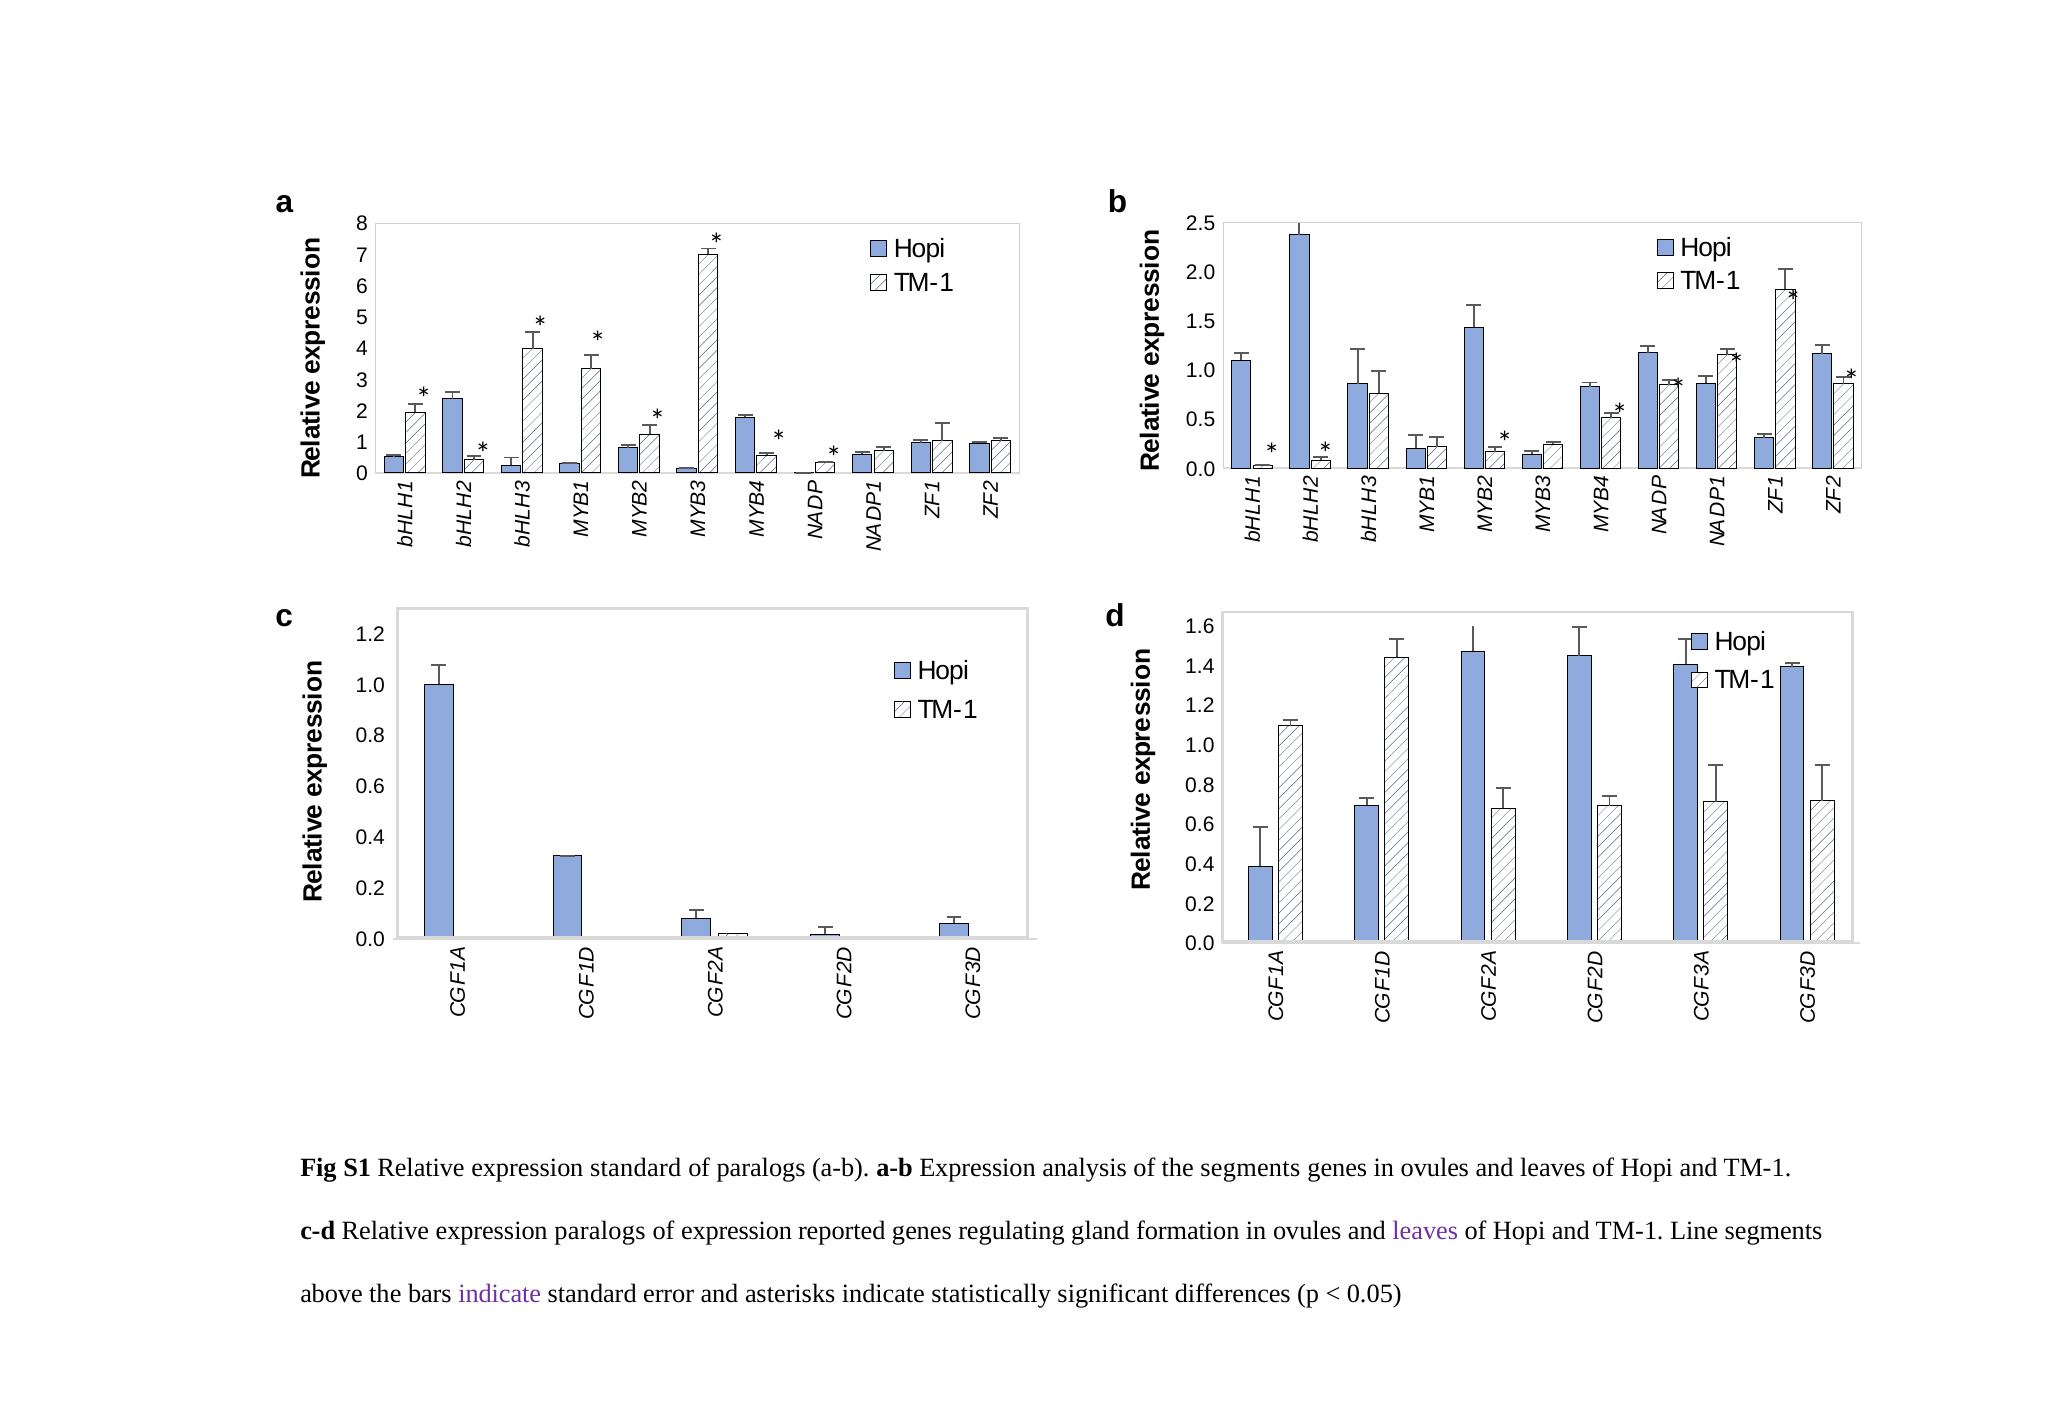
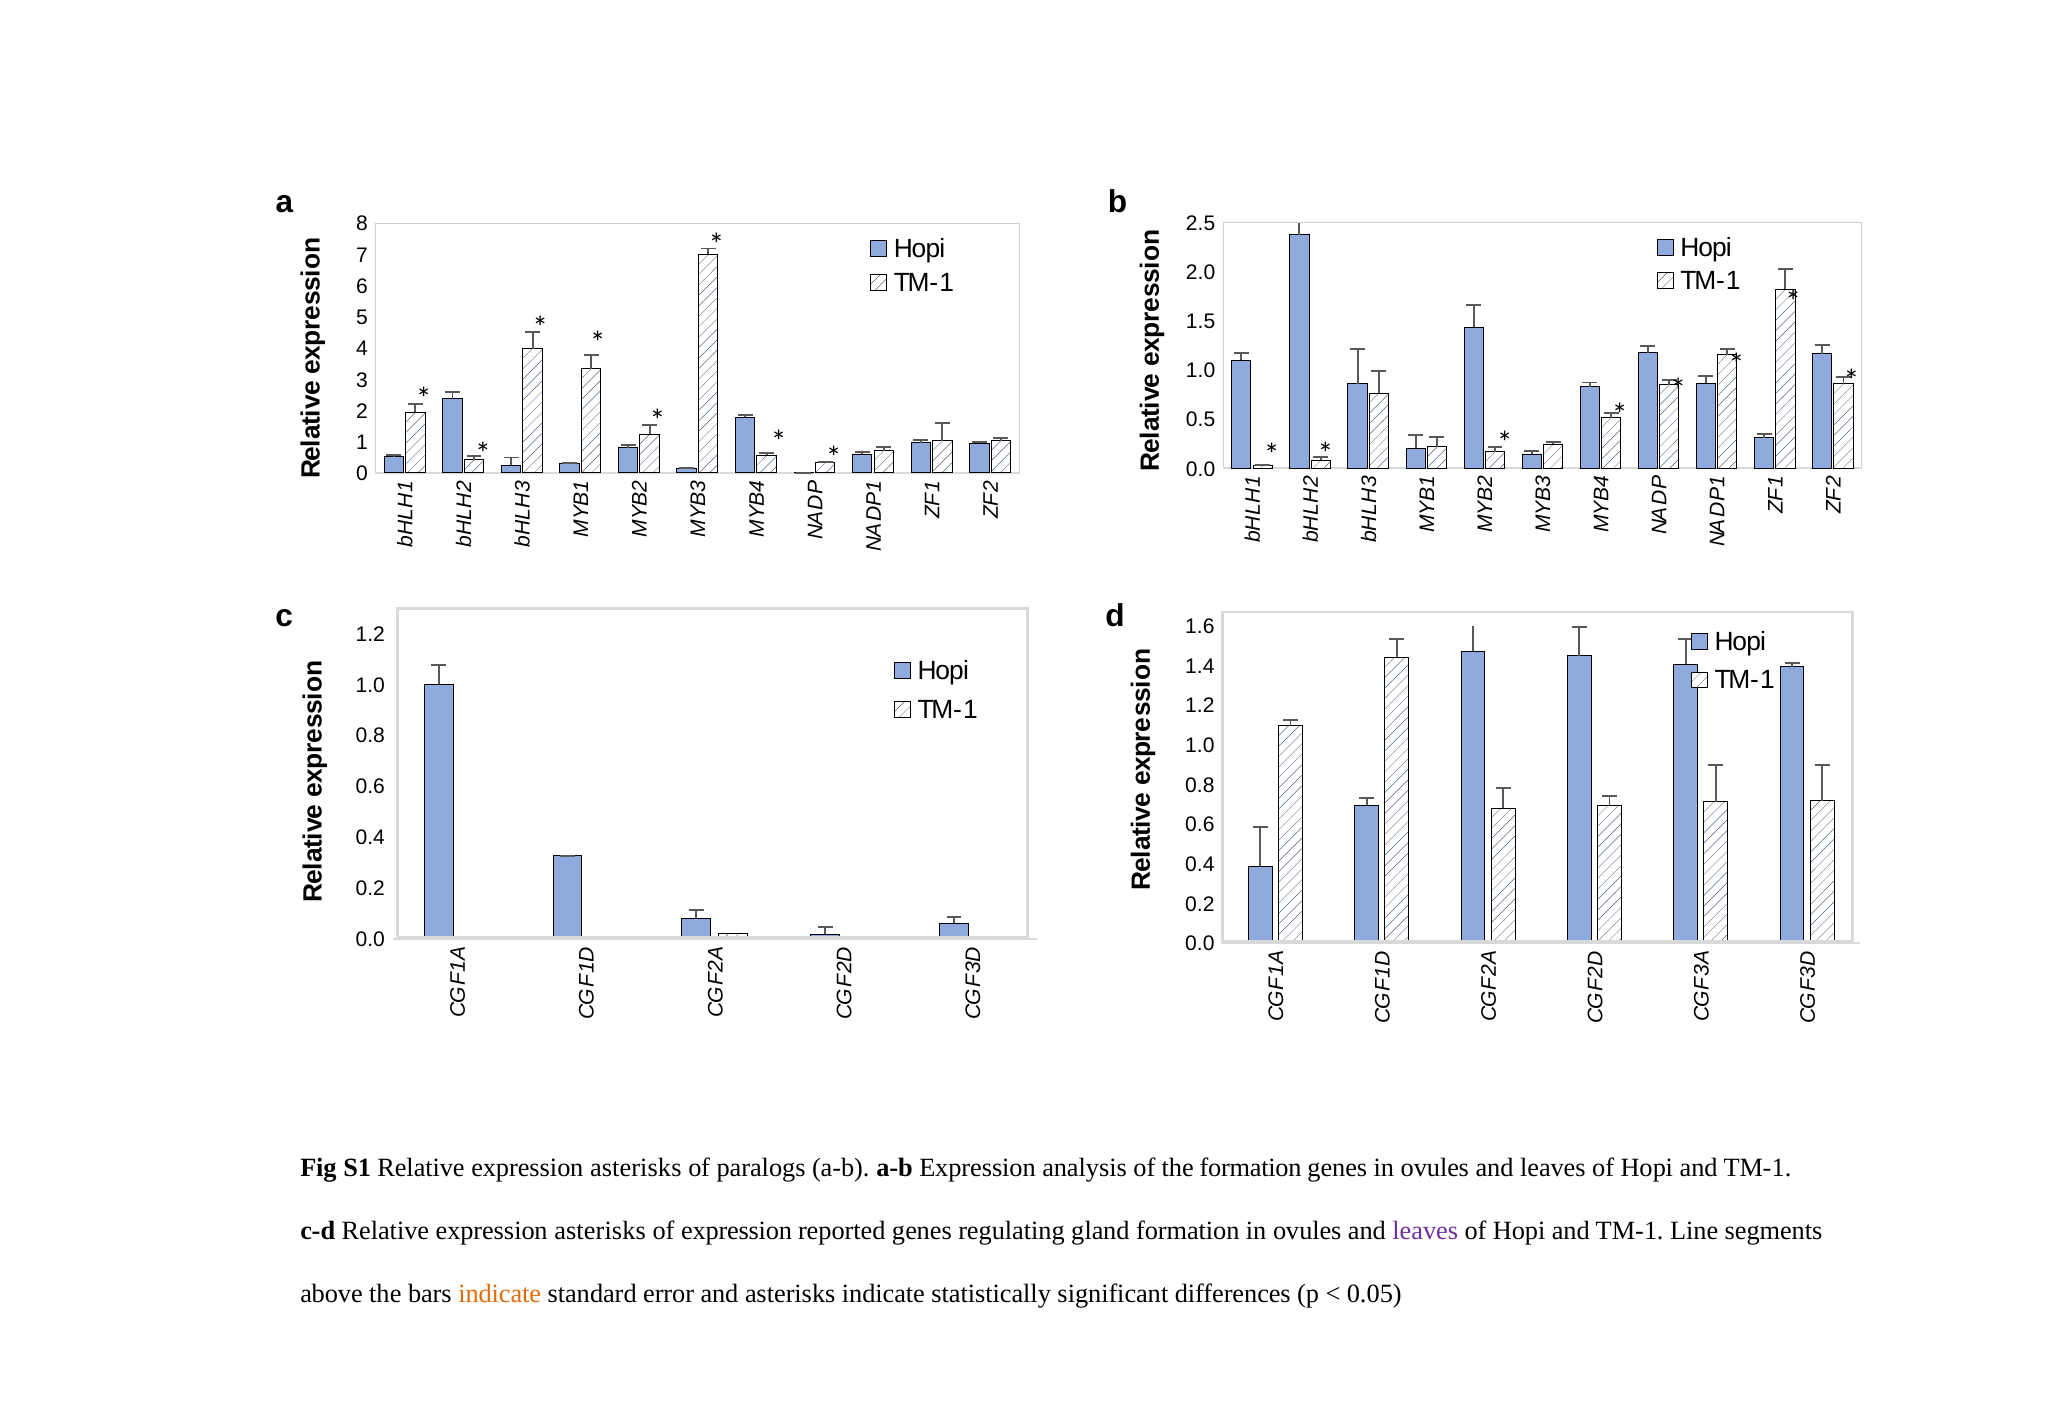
S1 Relative expression standard: standard -> asterisks (636, 1167)
the segments: segments -> formation (1251, 1167)
c-d Relative expression paralogs: paralogs -> asterisks (600, 1230)
indicate colour: purple -> orange (500, 1294)
